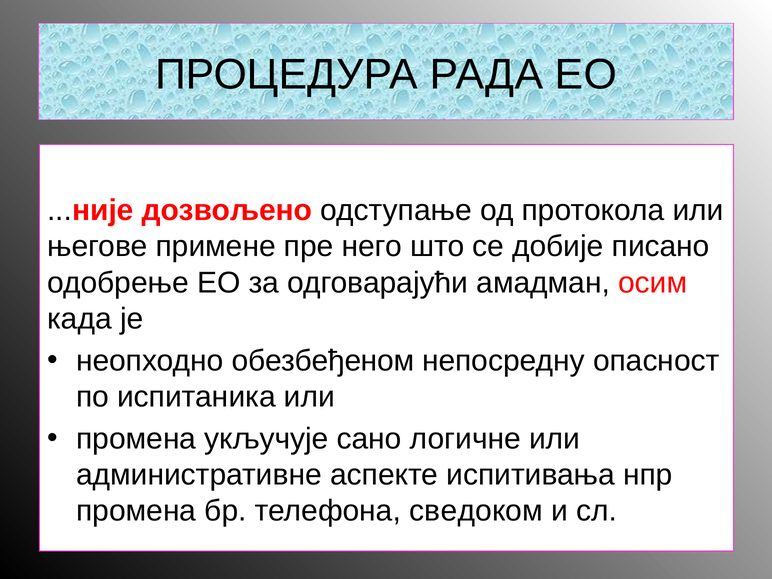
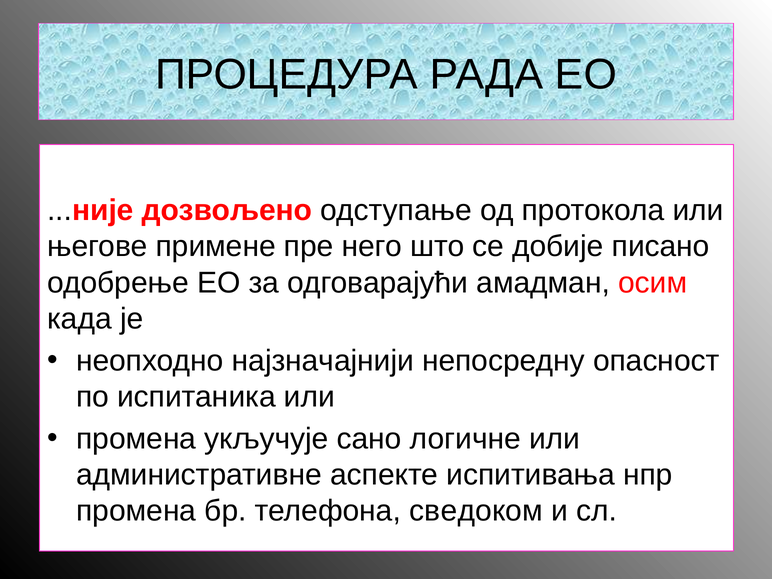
обезбеђеном: обезбеђеном -> најзначајнији (323, 361)
